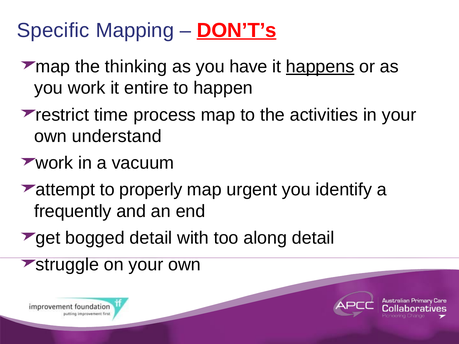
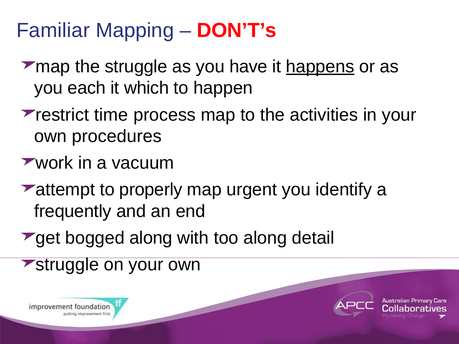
Specific: Specific -> Familiar (53, 30)
DON’T’s underline: present -> none (237, 30)
the thinking: thinking -> struggle (136, 67)
you work: work -> each (87, 88)
entire: entire -> which (147, 88)
understand: understand -> procedures (117, 136)
bogged detail: detail -> along (151, 238)
